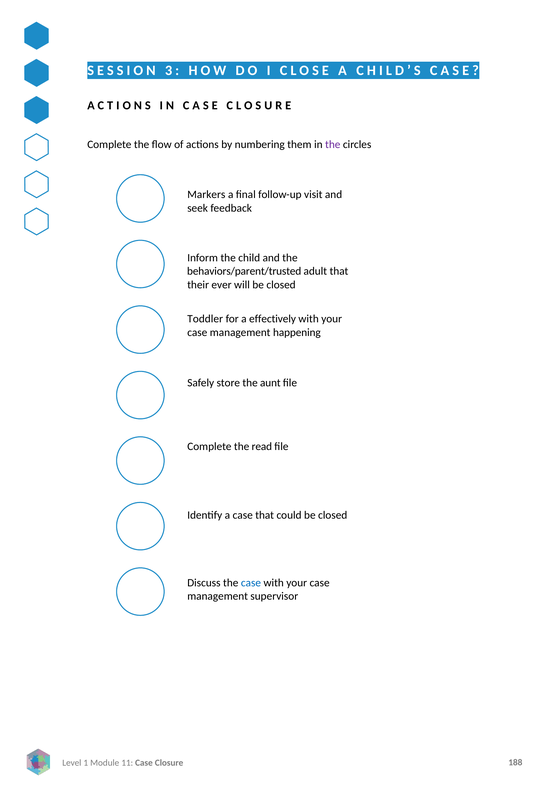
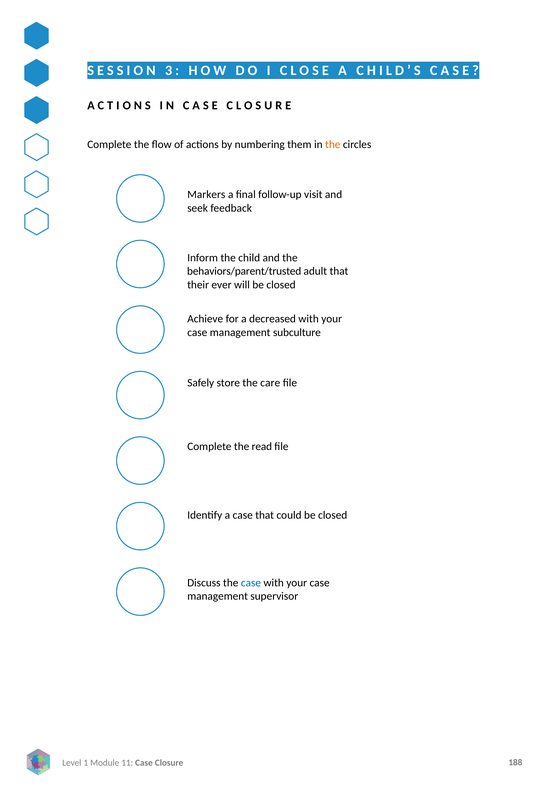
the colour: purple -> orange (333, 145)
Toddler: Toddler -> Achieve (205, 319)
effectively: effectively -> decreased (273, 319)
happening: happening -> subculture (297, 333)
aunt: aunt -> care (270, 383)
